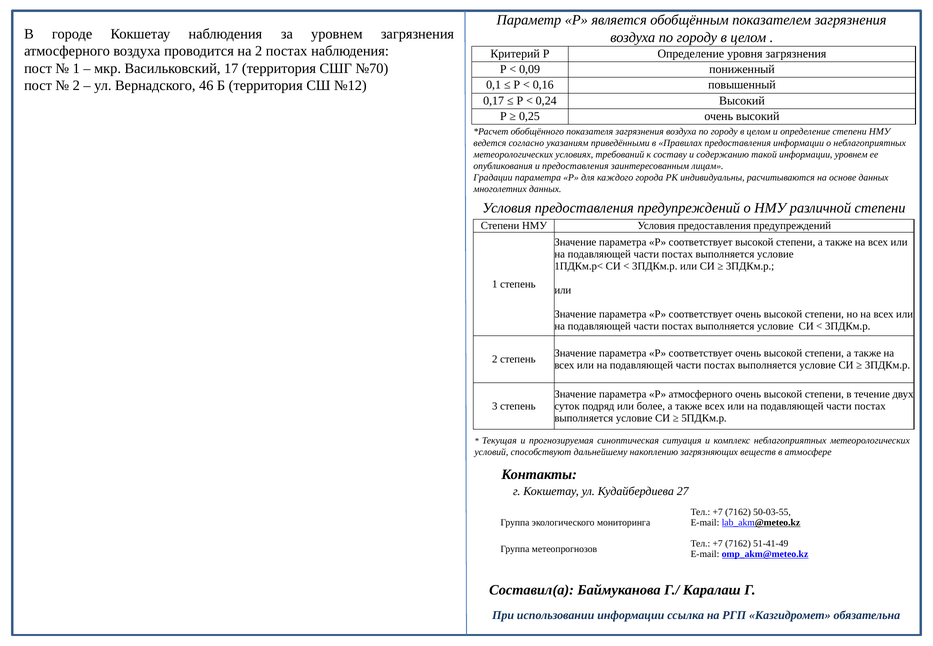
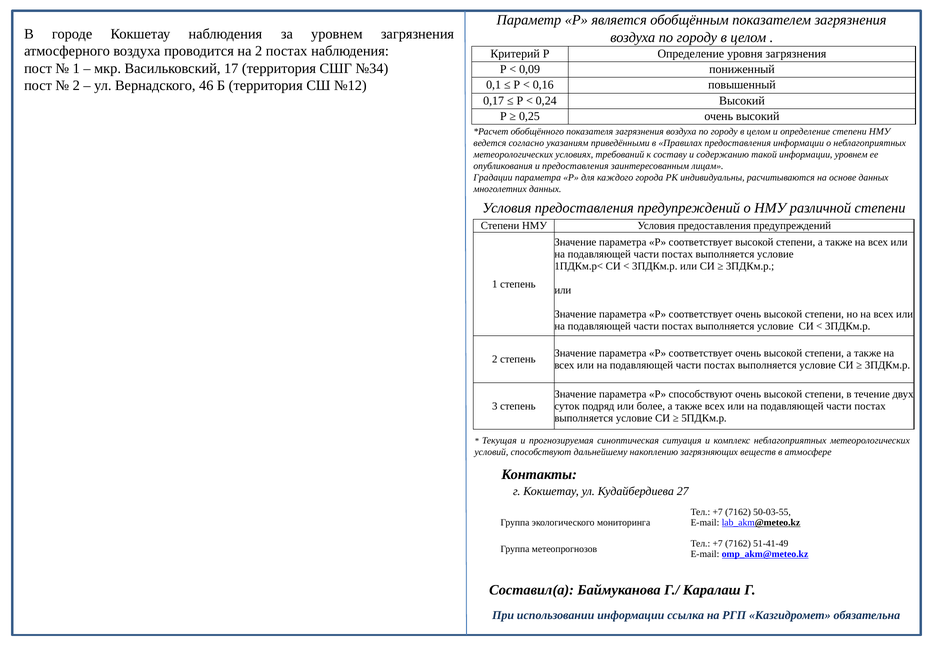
№70: №70 -> №34 (372, 68)
Р атмосферного: атмосферного -> способствуют (701, 394)
